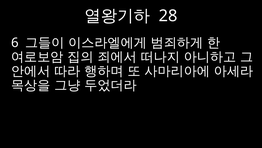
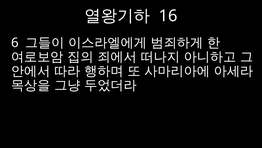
28: 28 -> 16 (168, 16)
